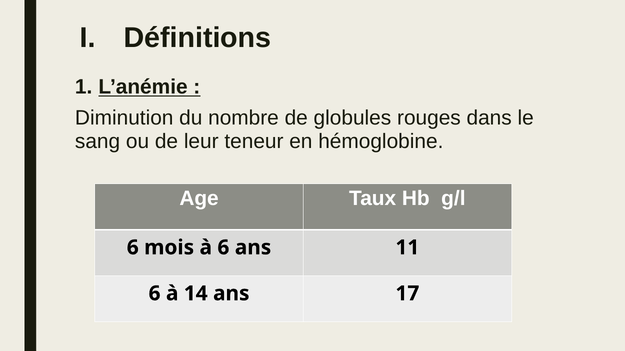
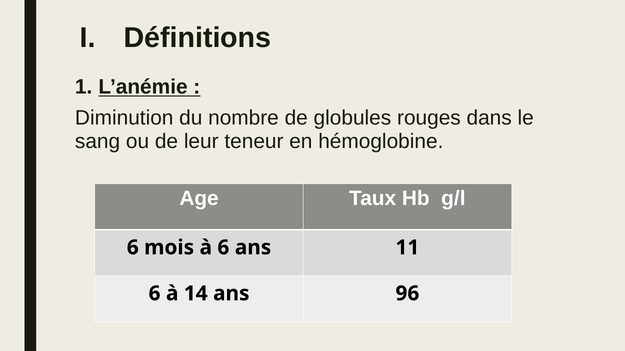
17: 17 -> 96 (407, 294)
